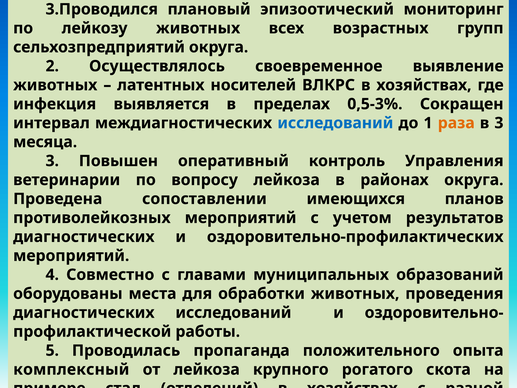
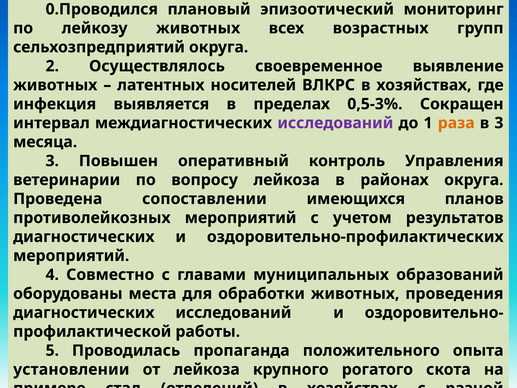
3.Проводился: 3.Проводился -> 0.Проводился (102, 9)
исследований colour: blue -> purple (335, 123)
комплексный: комплексный -> установлении (71, 369)
